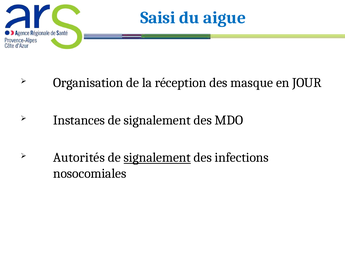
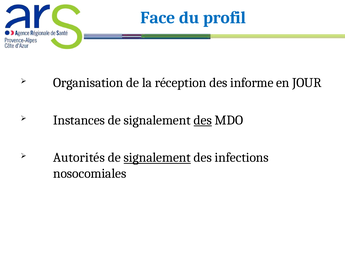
Saisi: Saisi -> Face (158, 18)
aigue: aigue -> profil (225, 18)
masque: masque -> informe (252, 83)
des underline: none -> present (203, 120)
